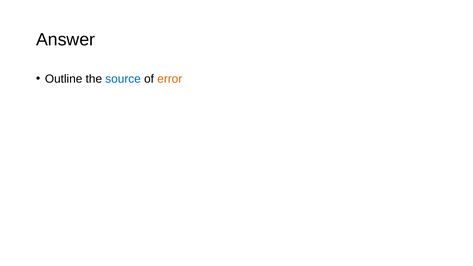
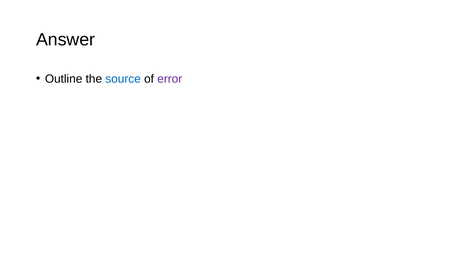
error colour: orange -> purple (170, 79)
